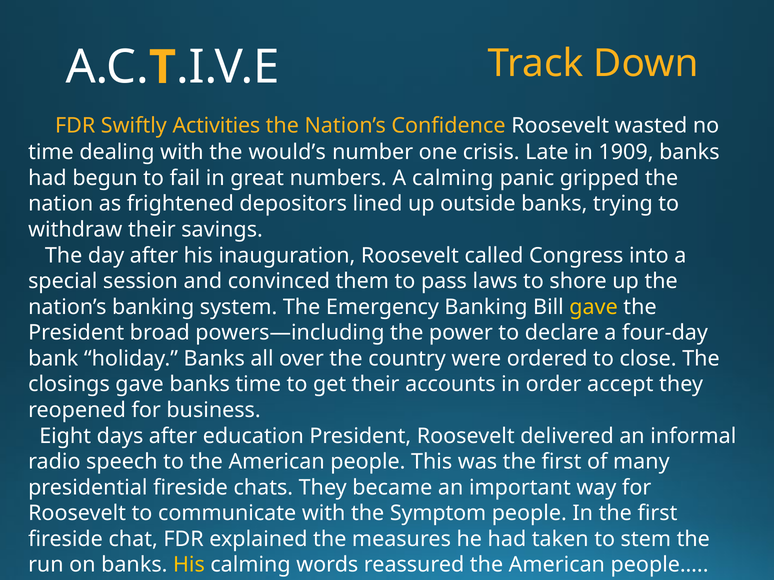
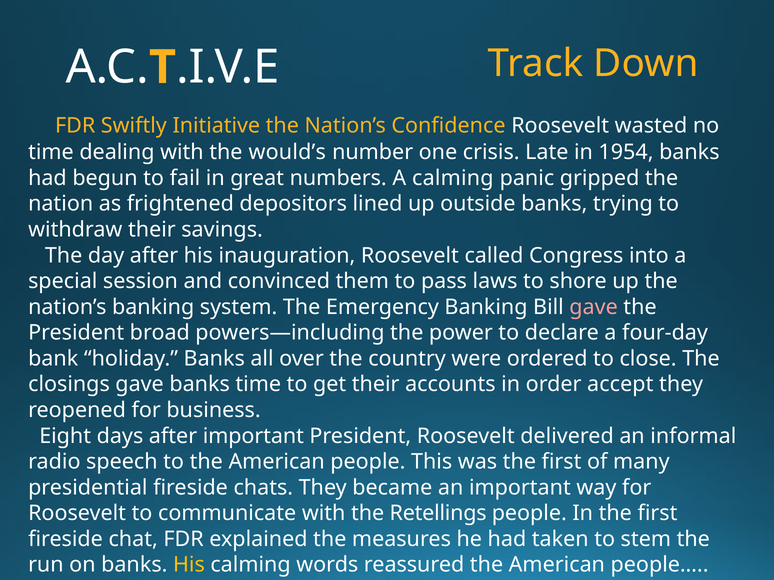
Activities: Activities -> Initiative (216, 126)
1909: 1909 -> 1954 (626, 152)
gave colour: yellow -> pink (594, 307)
after education: education -> important (253, 436)
Symptom: Symptom -> Retellings (438, 514)
